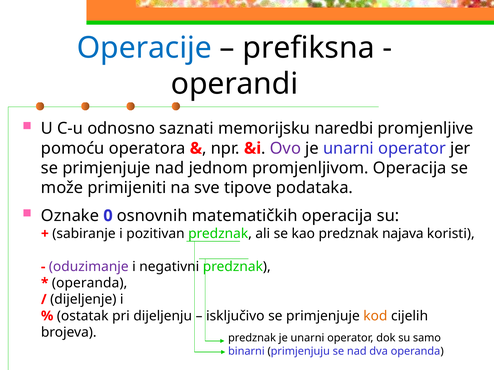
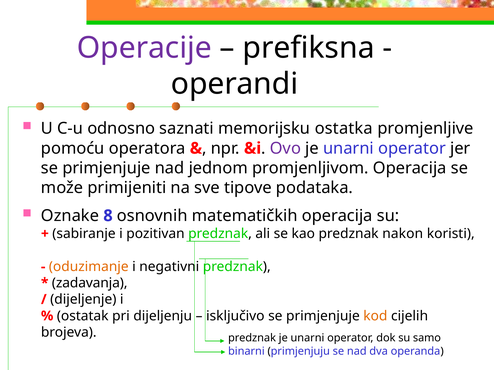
Operacije colour: blue -> purple (144, 48)
naredbi: naredbi -> ostatka (344, 129)
0: 0 -> 8 (108, 216)
najava: najava -> nakon (403, 234)
oduzimanje colour: purple -> orange (89, 267)
operanda: operanda -> zadavanja (90, 283)
